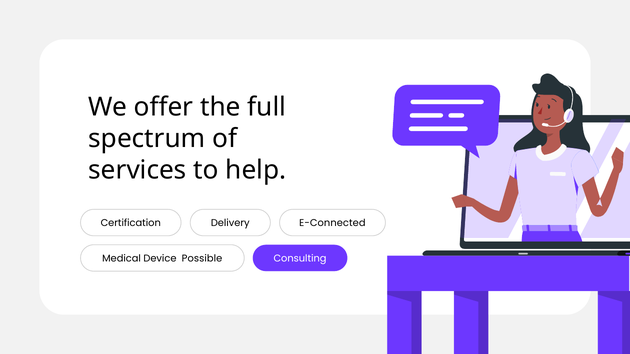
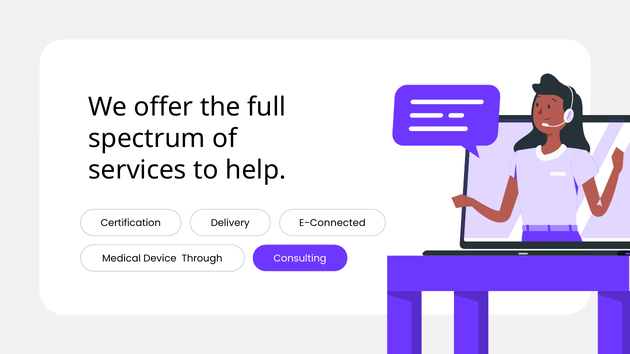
Possible: Possible -> Through (202, 259)
